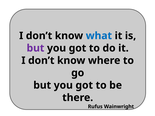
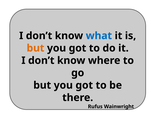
but colour: purple -> orange (36, 48)
